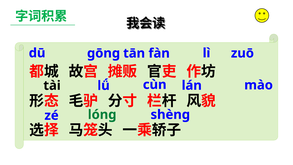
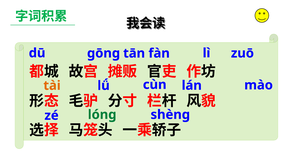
tài colour: black -> orange (52, 85)
